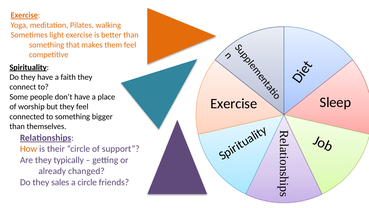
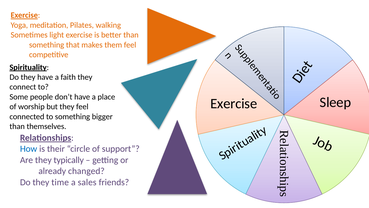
How colour: orange -> blue (29, 149)
sales: sales -> time (60, 182)
a circle: circle -> sales (87, 182)
